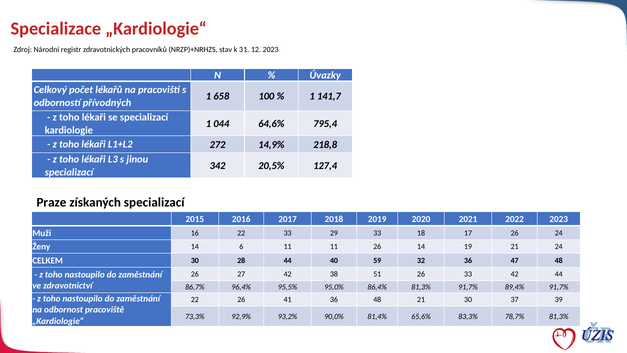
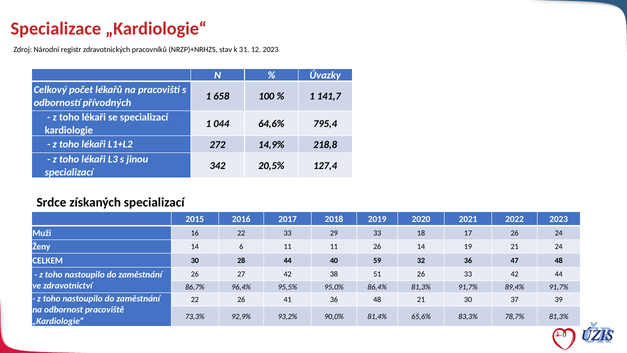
Praze: Praze -> Srdce (51, 202)
